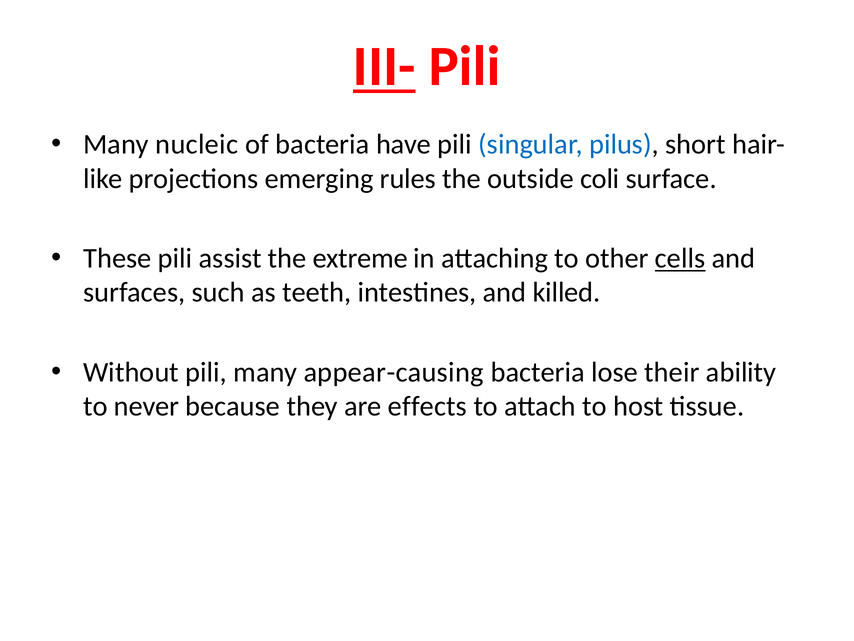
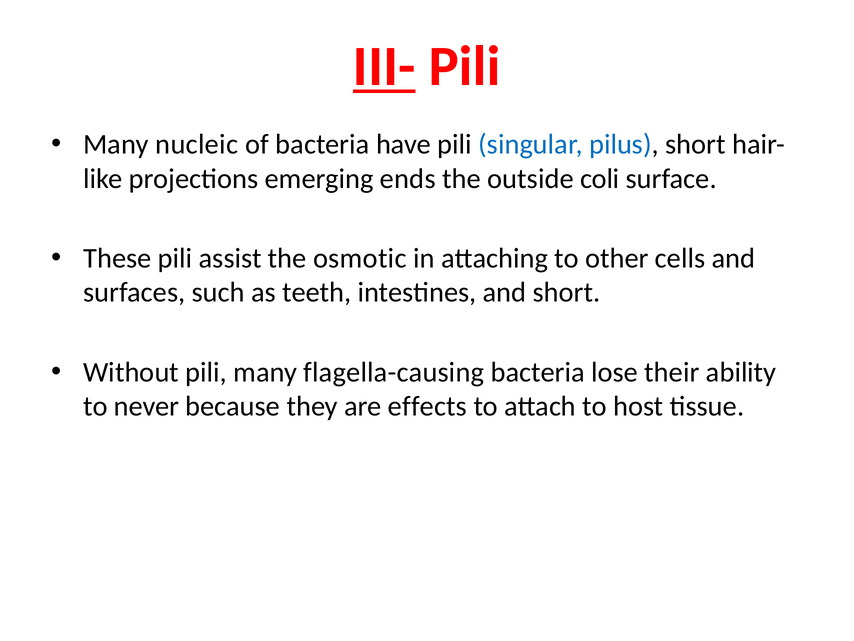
rules: rules -> ends (408, 178)
extreme: extreme -> osmotic (360, 258)
cells underline: present -> none (680, 258)
and killed: killed -> short (567, 292)
appear-causing: appear-causing -> flagella-causing (394, 372)
